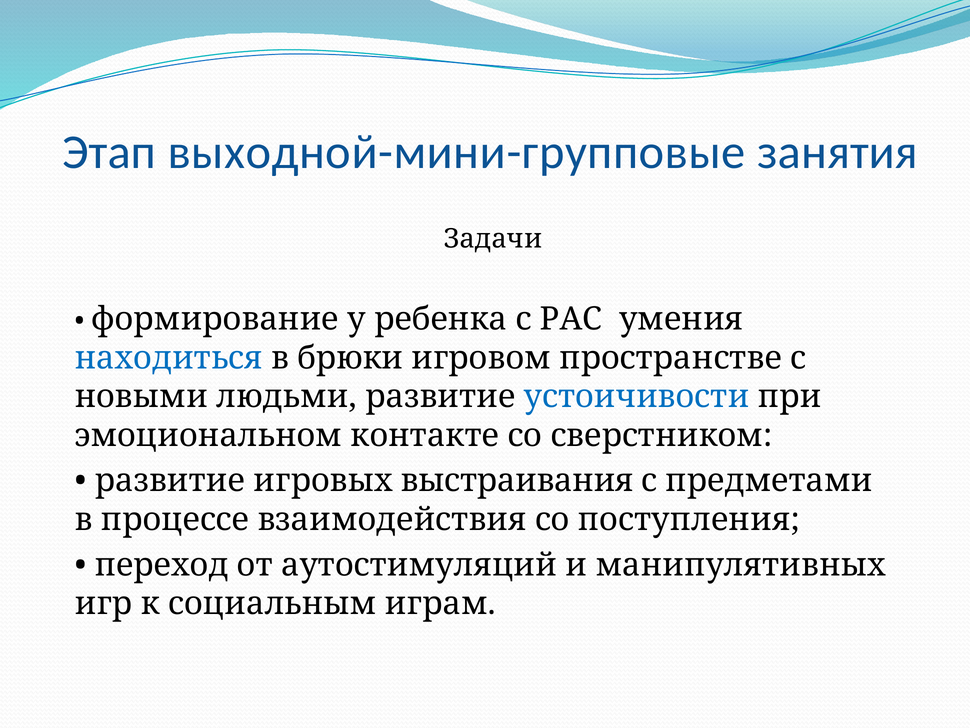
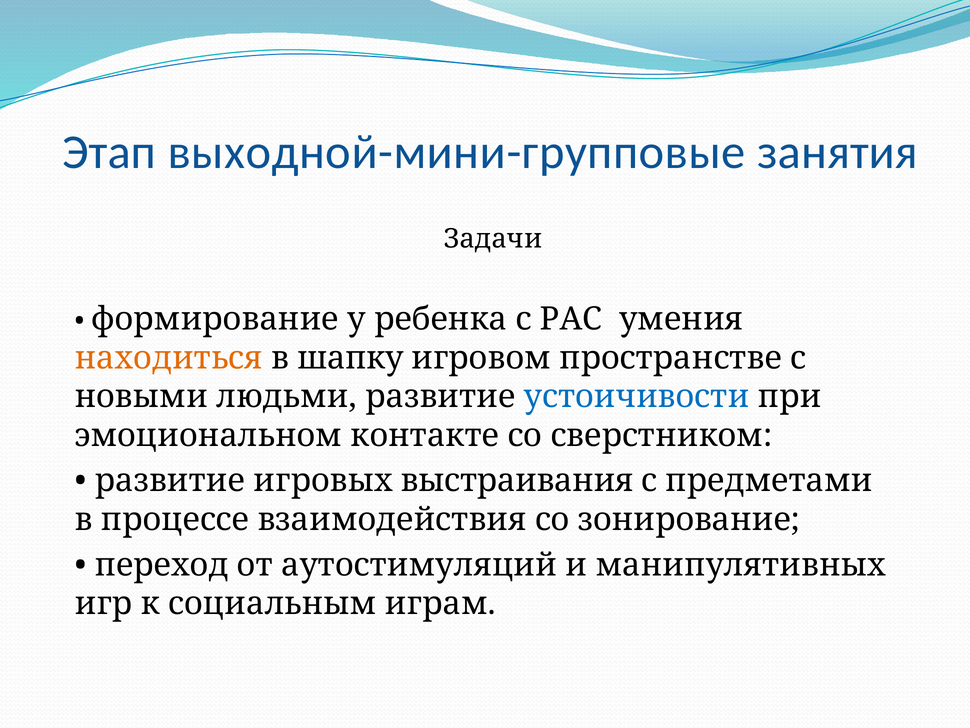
находиться colour: blue -> orange (169, 358)
брюки: брюки -> шапку (350, 358)
поступления: поступления -> зонирование (689, 519)
